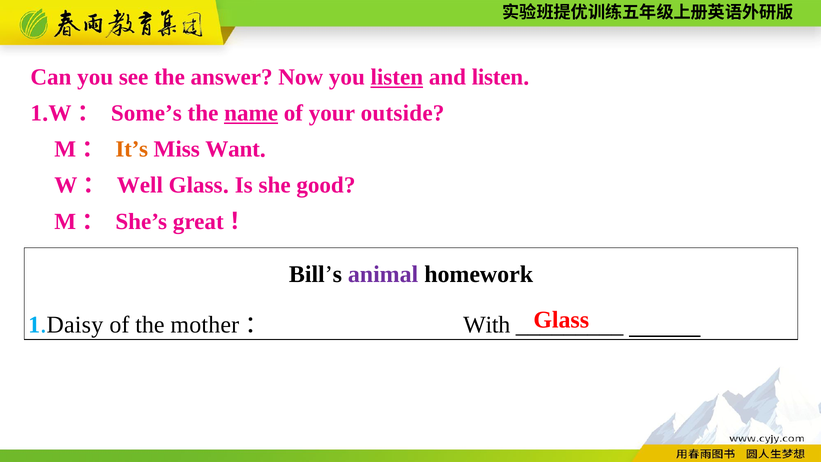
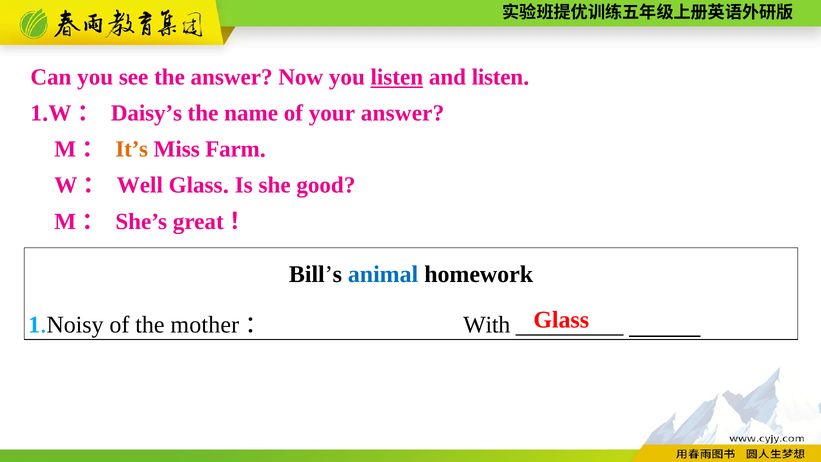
Some’s: Some’s -> Daisy’s (146, 113)
name underline: present -> none (251, 113)
your outside: outside -> answer (403, 113)
Want: Want -> Farm (233, 149)
animal colour: purple -> blue (383, 274)
Daisy: Daisy -> Noisy (75, 325)
